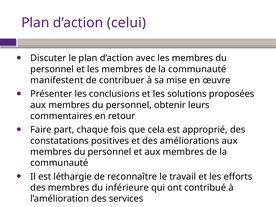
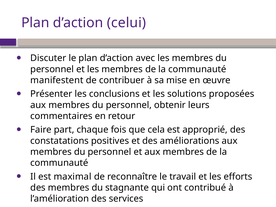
léthargie: léthargie -> maximal (73, 177)
inférieure: inférieure -> stagnante (127, 188)
